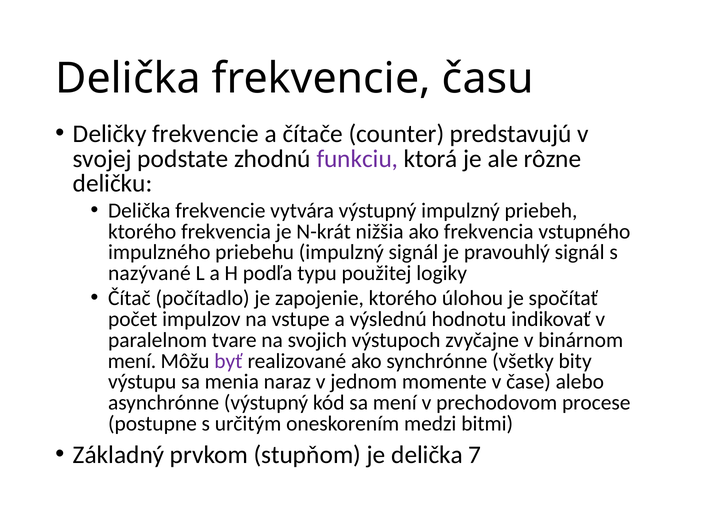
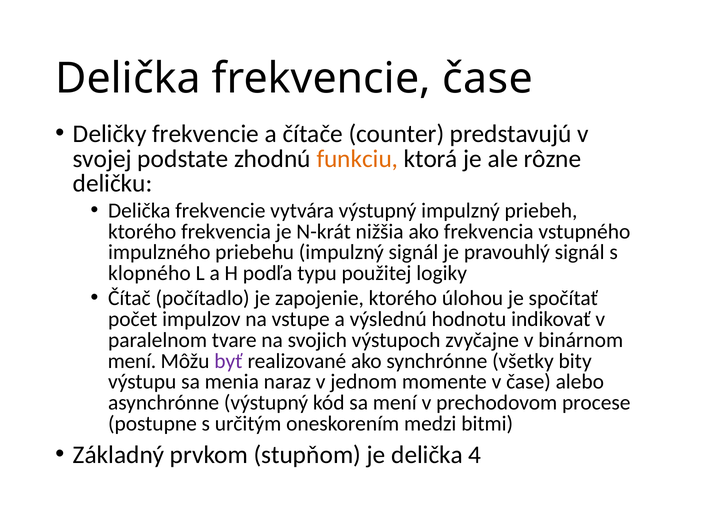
frekvencie času: času -> čase (488, 79)
funkciu colour: purple -> orange (357, 159)
nazývané: nazývané -> klopného (149, 273)
7: 7 -> 4 (475, 455)
